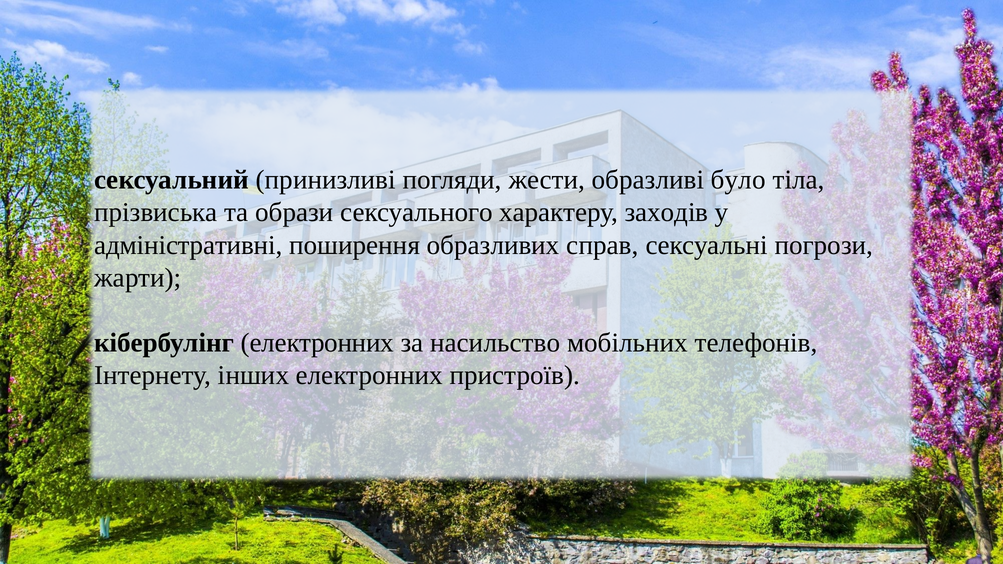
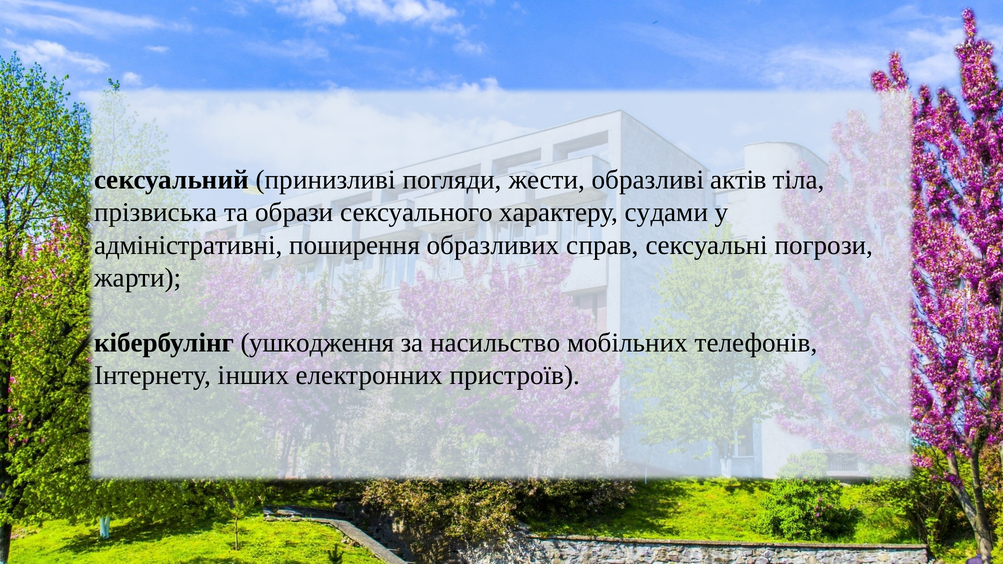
було: було -> актів (739, 180)
заходів: заходів -> судами (667, 213)
кібербулінг електронних: електронних -> ушкодження (317, 343)
